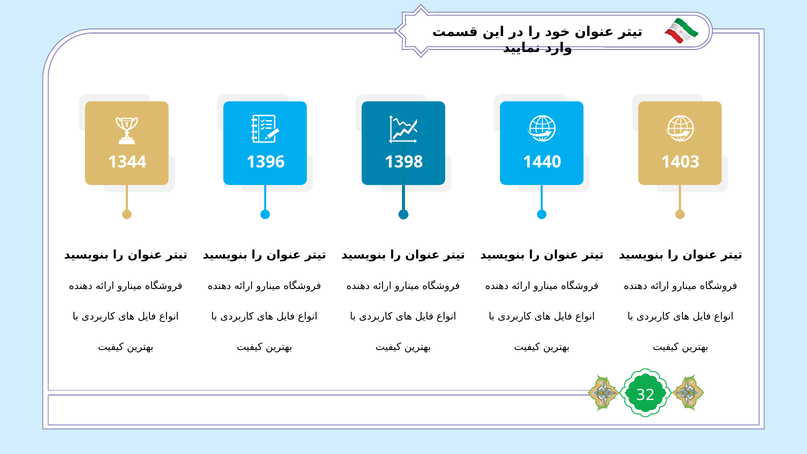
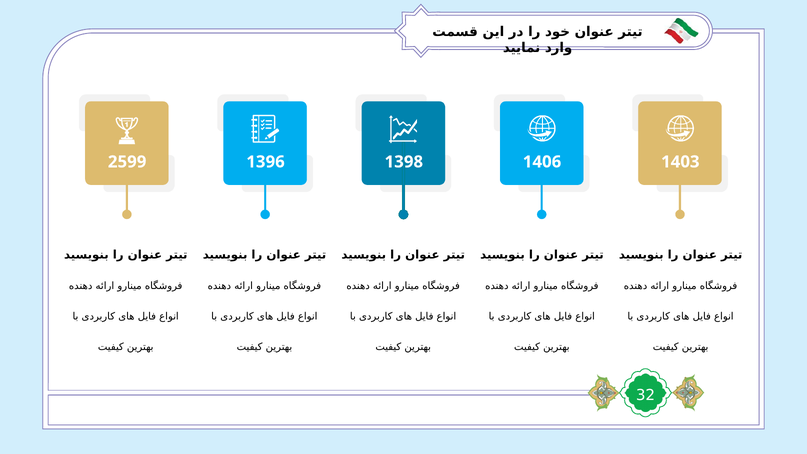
1344: 1344 -> 2599 (127, 162)
1440: 1440 -> 1406 (542, 162)
